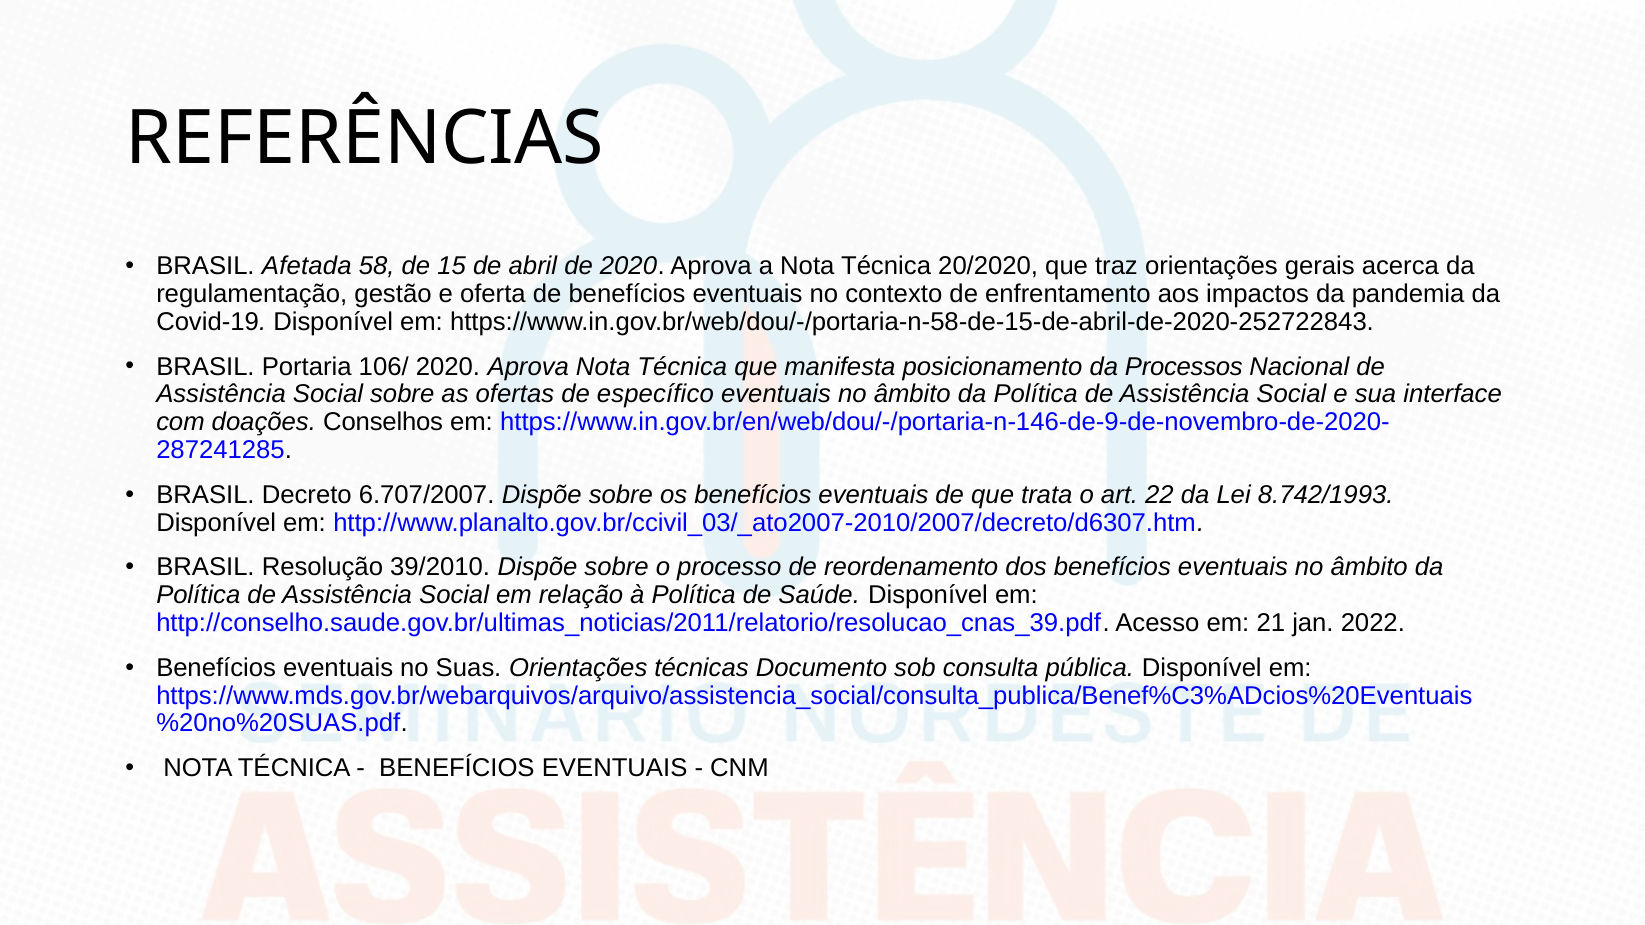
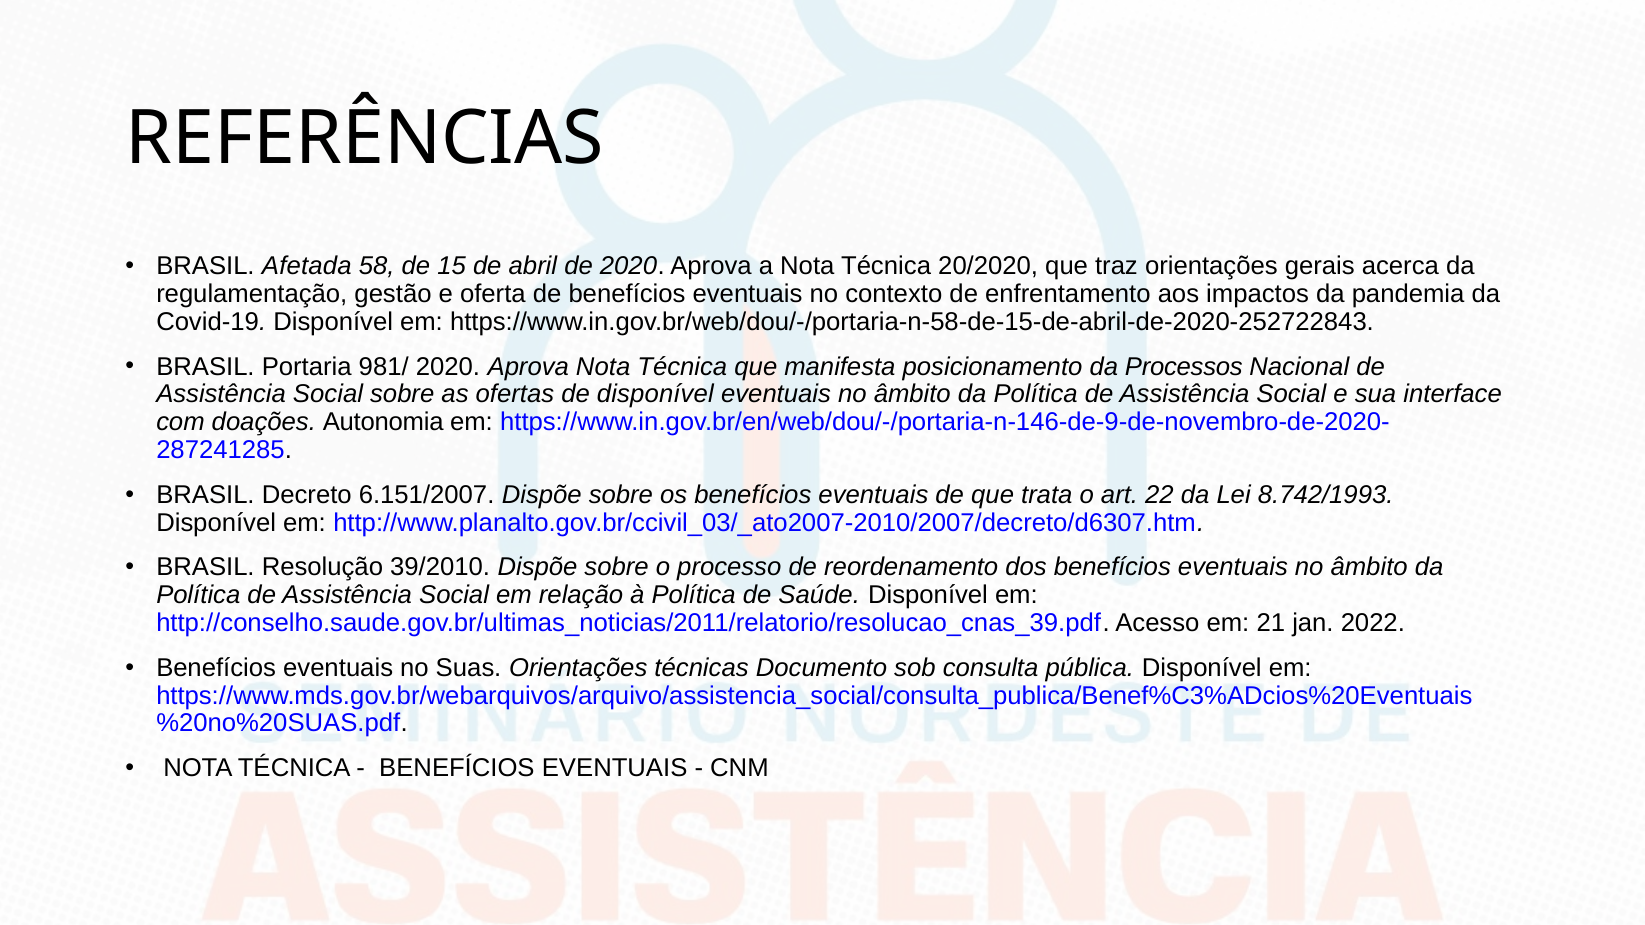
106/: 106/ -> 981/ (384, 367)
de específico: específico -> disponível (655, 394)
Conselhos: Conselhos -> Autonomia (383, 422)
6.707/2007: 6.707/2007 -> 6.151/2007 (427, 495)
